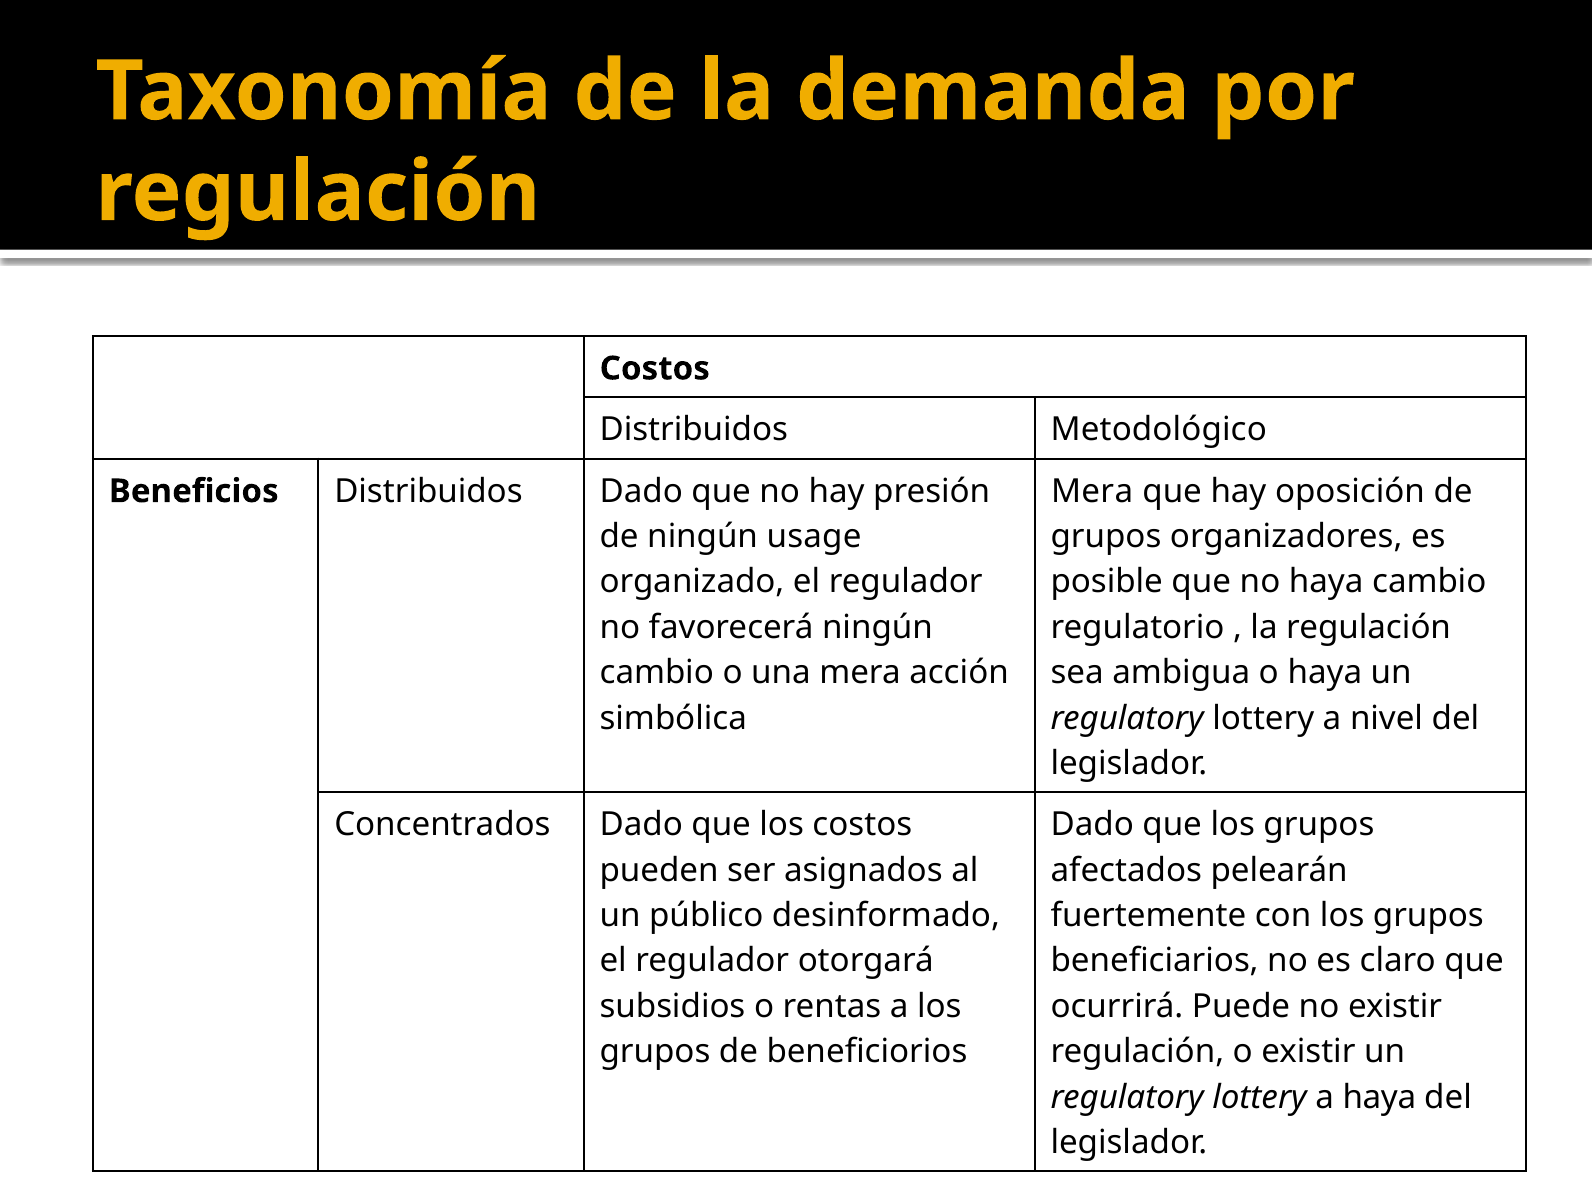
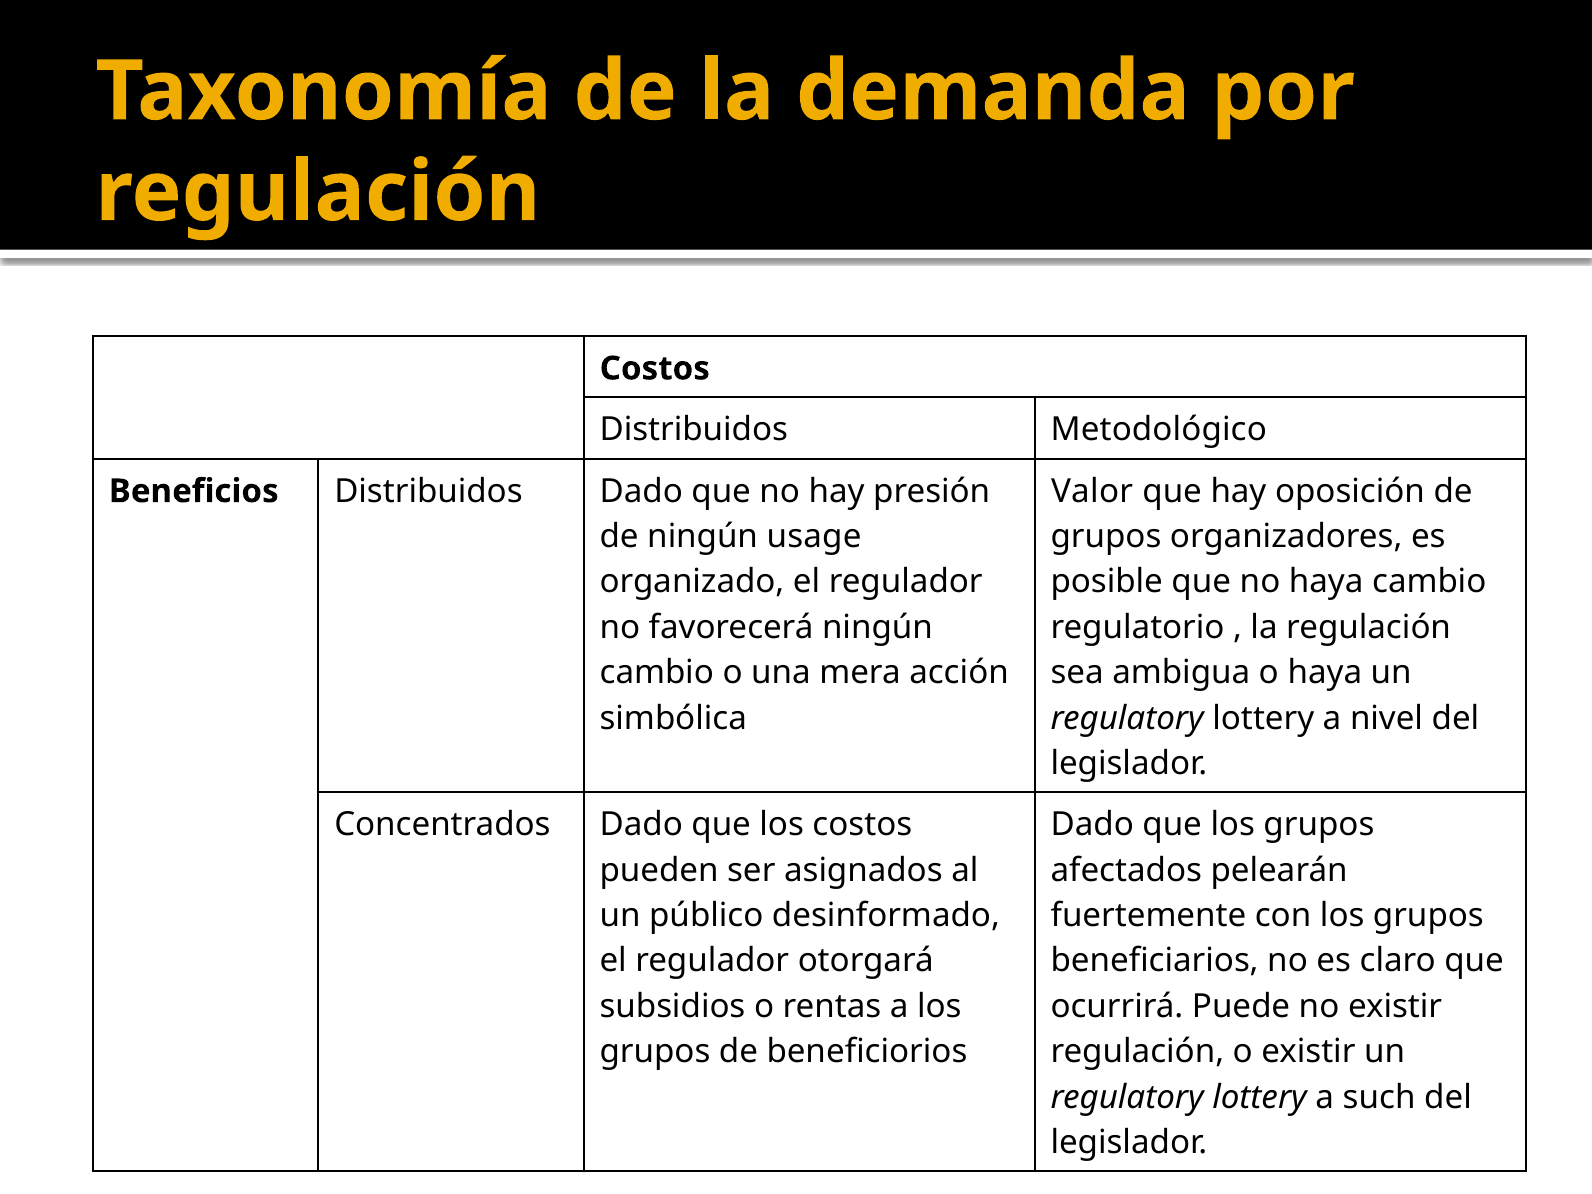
Mera: Mera -> Valor (1092, 491)
a haya: haya -> such (1379, 1097)
